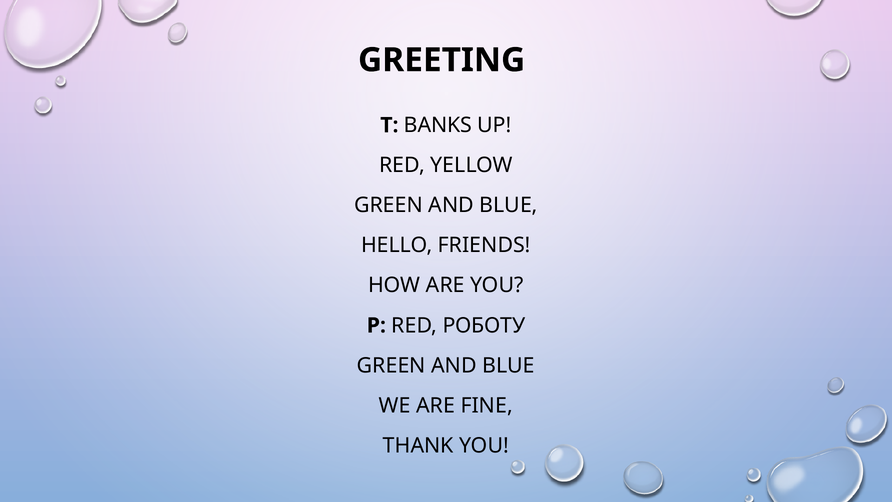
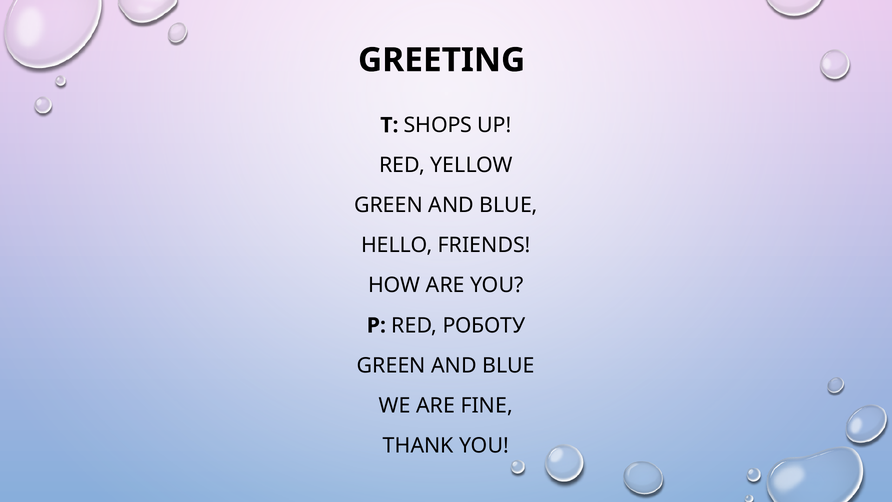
BANKS: BANKS -> SHOPS (438, 125)
